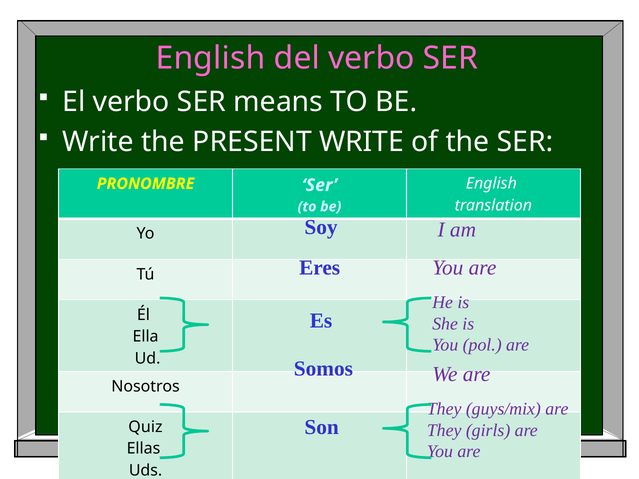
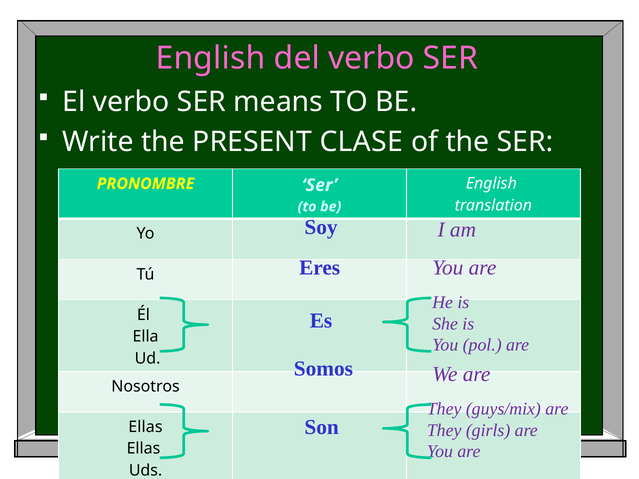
PRESENT WRITE: WRITE -> CLASE (361, 142)
Quiz: Quiz -> Ellas (145, 427)
